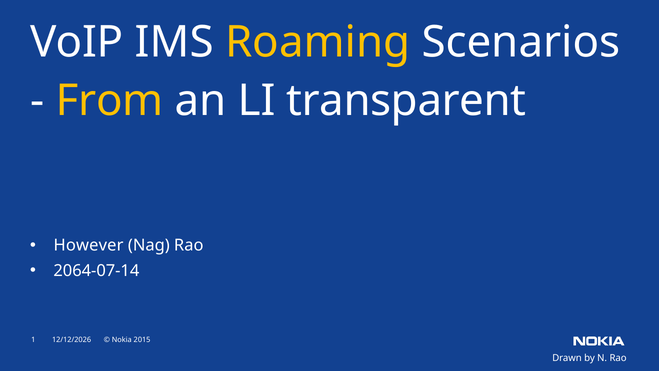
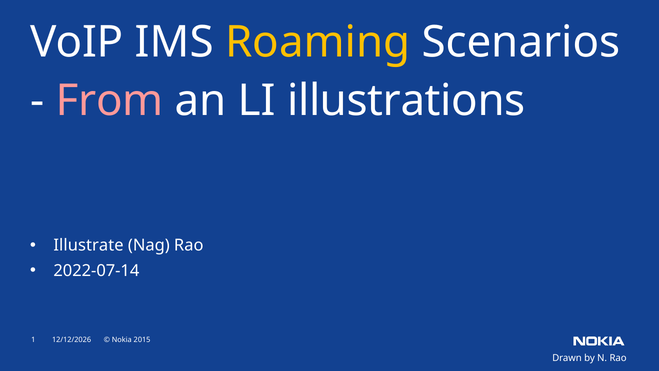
From colour: yellow -> pink (110, 101)
transparent: transparent -> illustrations (406, 101)
However: However -> Illustrate (89, 245)
2064-07-14: 2064-07-14 -> 2022-07-14 (96, 271)
